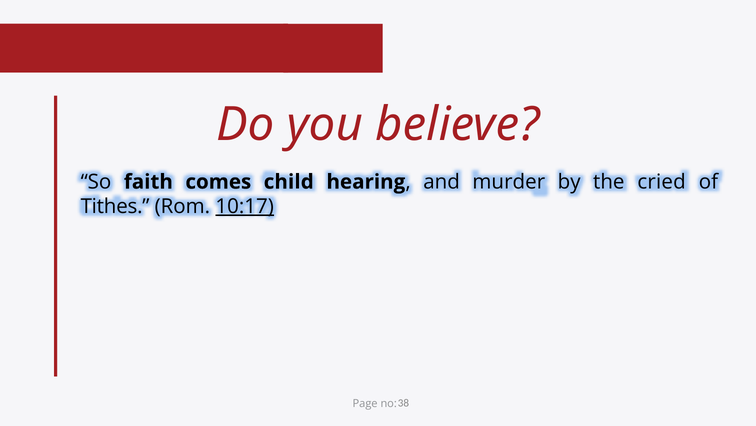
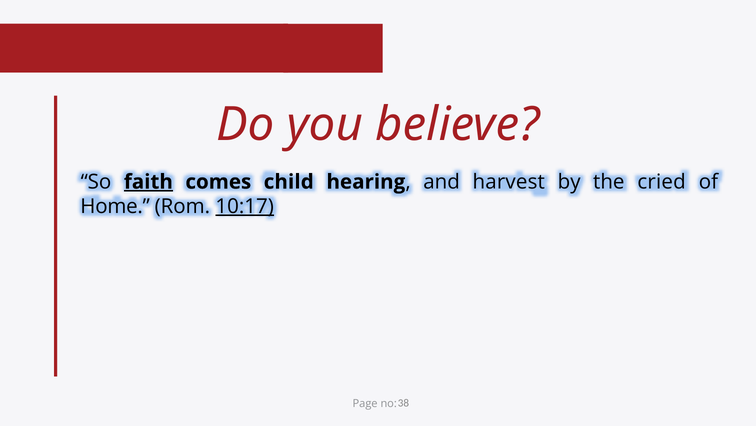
faith underline: none -> present (148, 182)
murder: murder -> harvest (509, 182)
Tithes: Tithes -> Home (115, 207)
